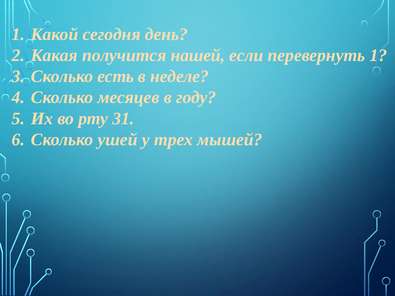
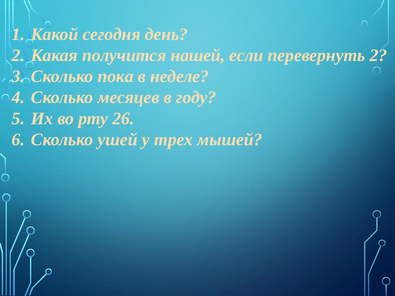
перевернуть 1: 1 -> 2 (378, 55)
есть: есть -> пока (116, 76)
31: 31 -> 26 (123, 119)
